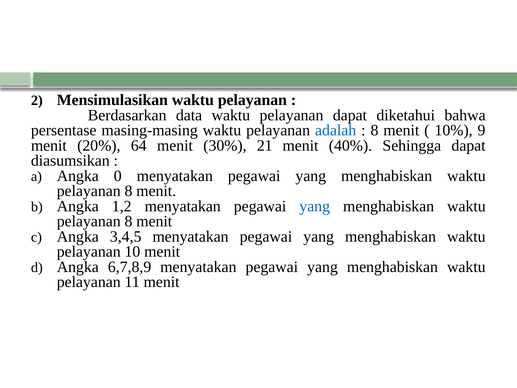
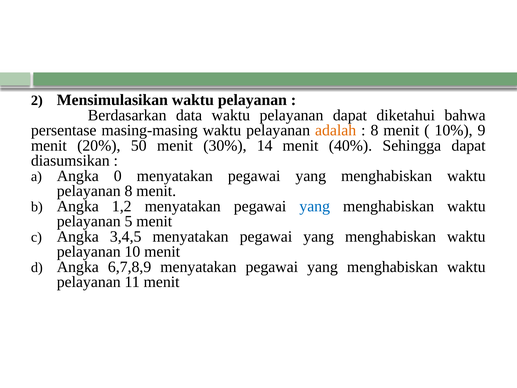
adalah colour: blue -> orange (336, 130)
64: 64 -> 50 (139, 145)
21: 21 -> 14 (265, 145)
8: 8 -> 5 (128, 221)
